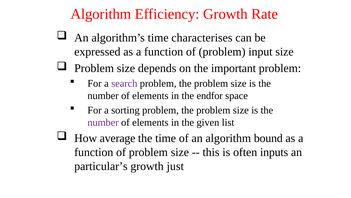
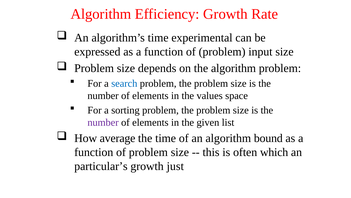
characterises: characterises -> experimental (202, 38)
the important: important -> algorithm (234, 68)
search colour: purple -> blue (124, 83)
endfor: endfor -> values (210, 95)
inputs: inputs -> which (274, 152)
